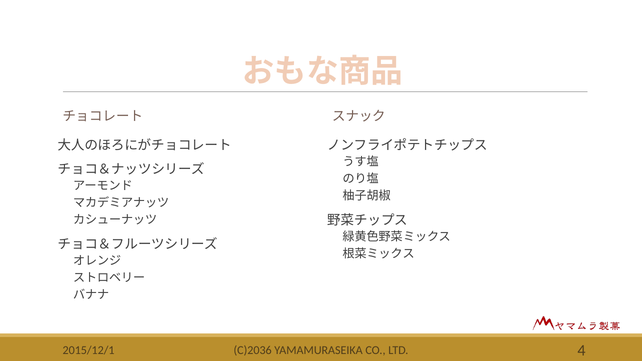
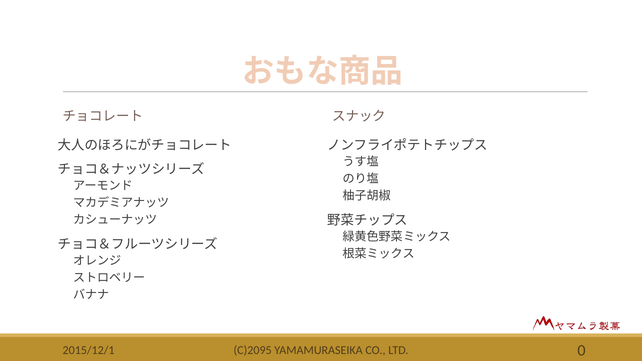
C)2036: C)2036 -> C)2095 (253, 350)
4: 4 -> 0 (582, 351)
